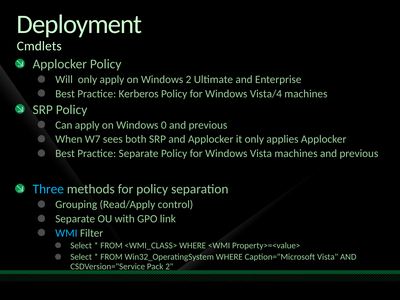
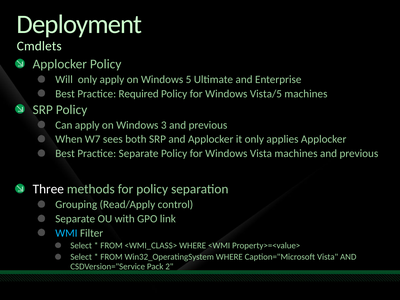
Windows 2: 2 -> 5 (189, 80)
Kerberos: Kerberos -> Required (139, 94)
Vista/4: Vista/4 -> Vista/5 (266, 94)
0: 0 -> 3 (164, 125)
Three colour: light blue -> white (48, 189)
